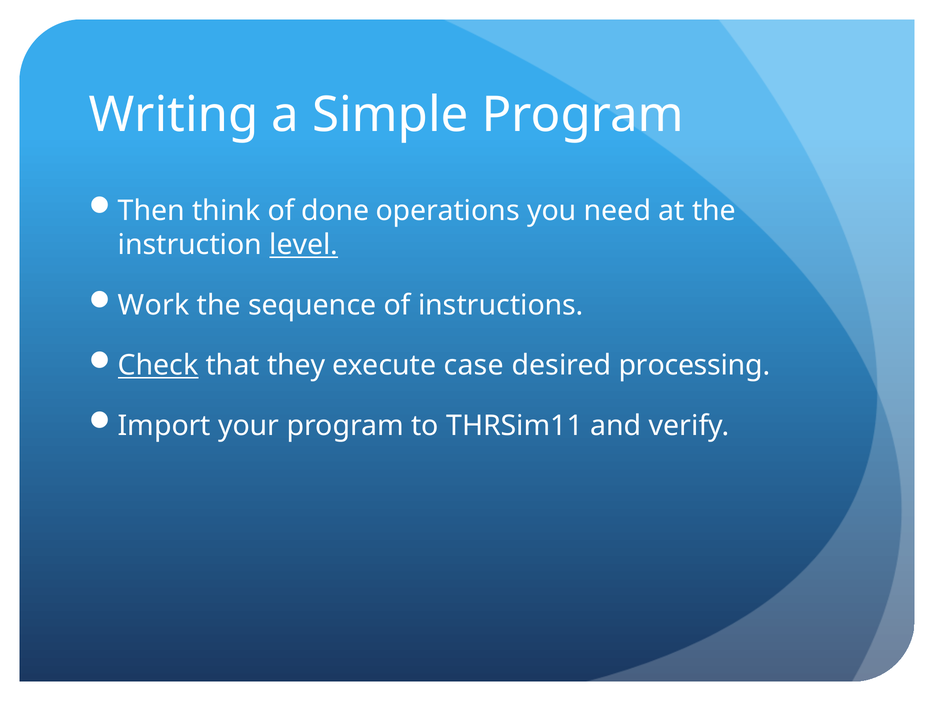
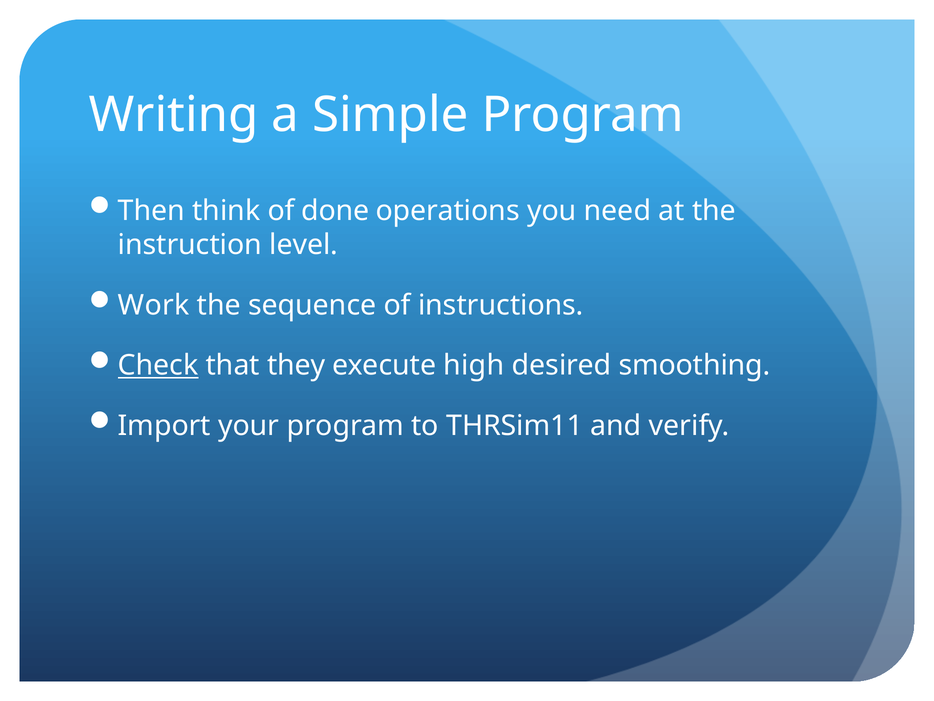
level underline: present -> none (304, 245)
case: case -> high (474, 365)
processing: processing -> smoothing (694, 365)
